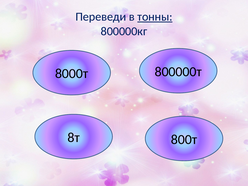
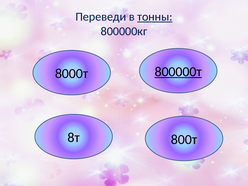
800000т underline: none -> present (178, 72)
